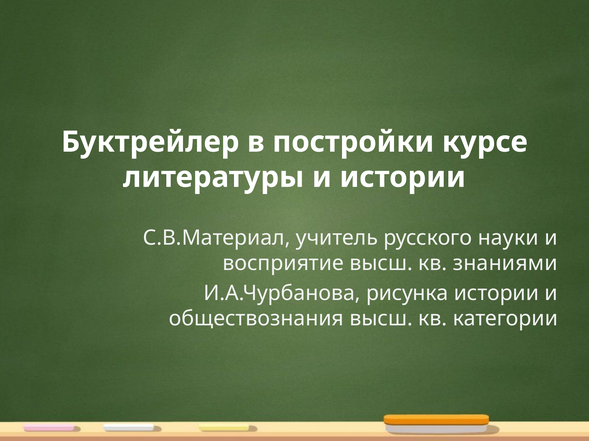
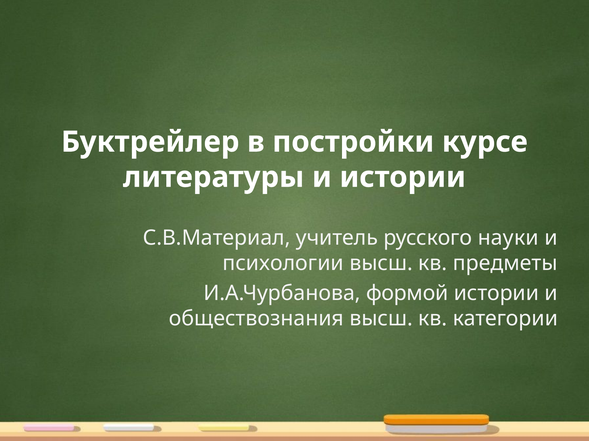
восприятие: восприятие -> психологии (283, 264)
знаниями: знаниями -> предметы (505, 264)
рисунка: рисунка -> формой (407, 294)
